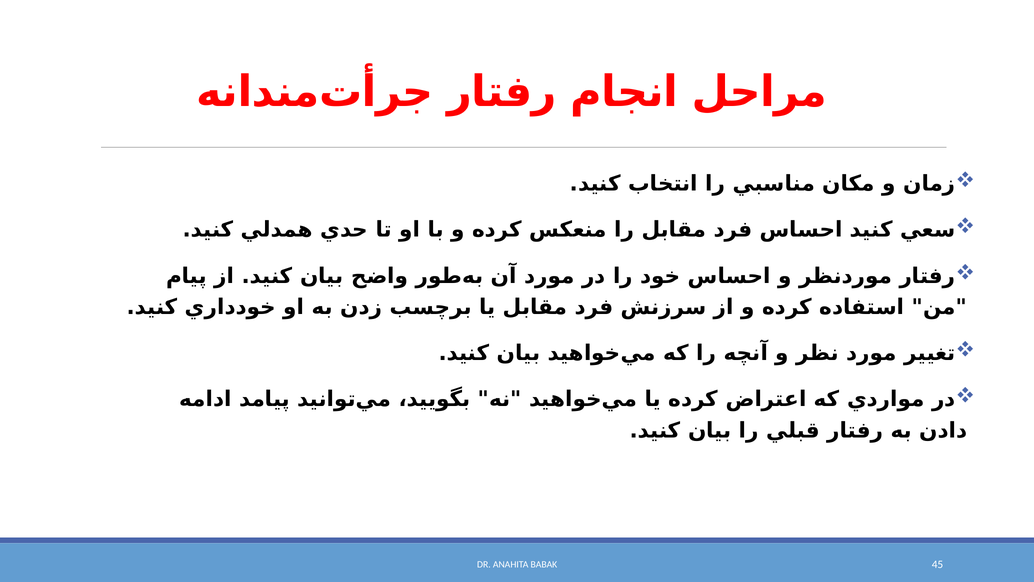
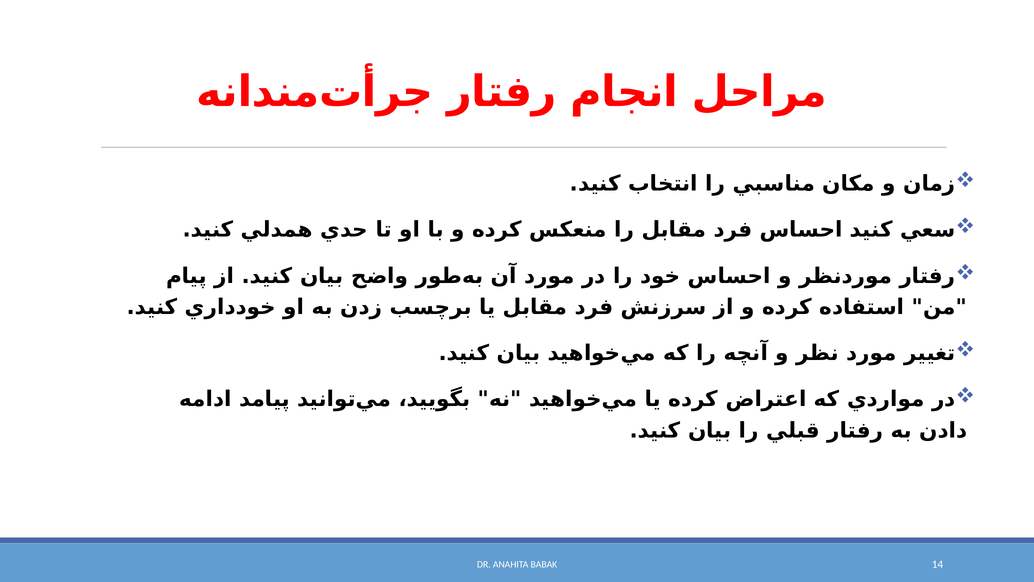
45: 45 -> 14 (937, 564)
